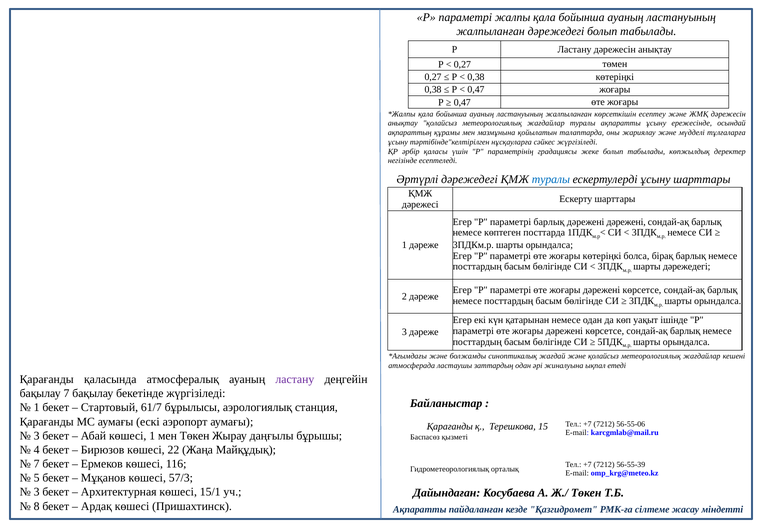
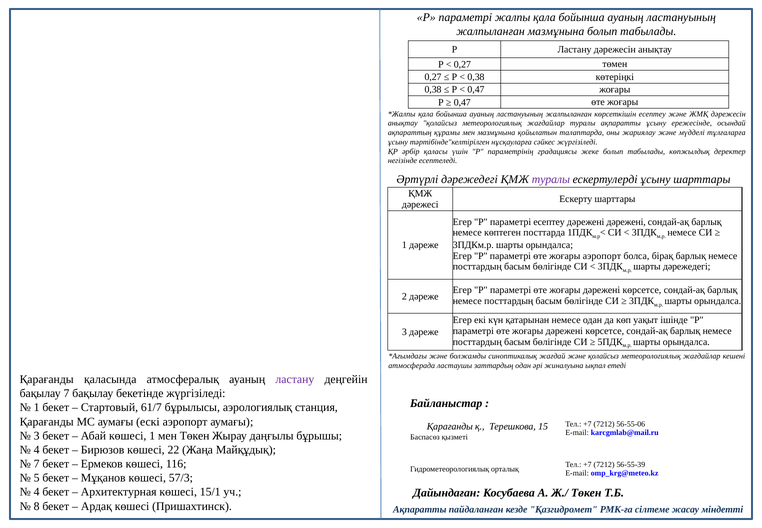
жалпыланған дәрежедегі: дәрежедегі -> мазмұнына (556, 31)
туралы colour: blue -> purple (551, 179)
параметрі барлық: барлық -> есептеу (549, 222)
жоғары көтеріңкі: көтеріңкі -> аэропорт (602, 256)
3: 3 -> 4 (37, 492)
